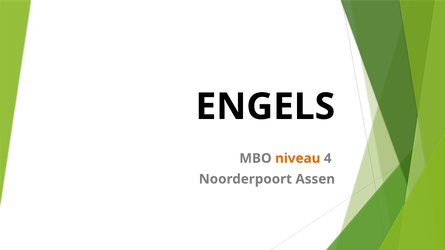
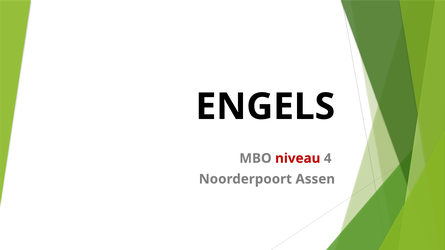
niveau colour: orange -> red (298, 159)
